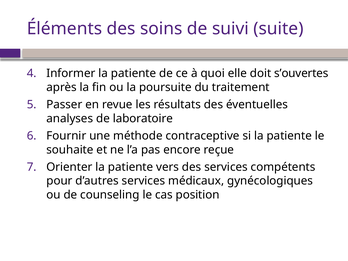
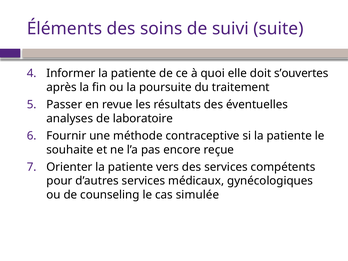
position: position -> simulée (197, 195)
